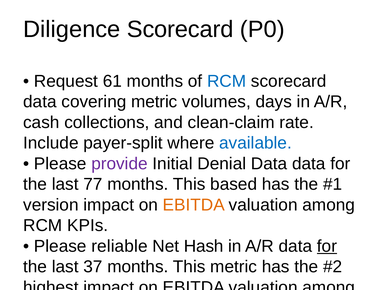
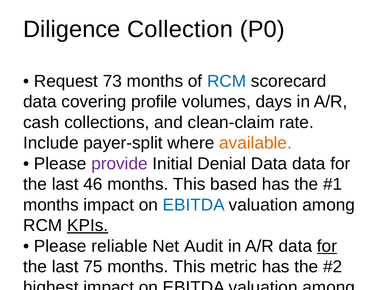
Diligence Scorecard: Scorecard -> Collection (180, 29)
61: 61 -> 73 (112, 81)
covering metric: metric -> profile (154, 102)
available colour: blue -> orange (255, 143)
77: 77 -> 46 (93, 184)
version: version -> months (51, 205)
EBITDA colour: orange -> blue (194, 205)
KPIs underline: none -> present (88, 226)
Hash: Hash -> Audit (204, 246)
37: 37 -> 75 (93, 267)
